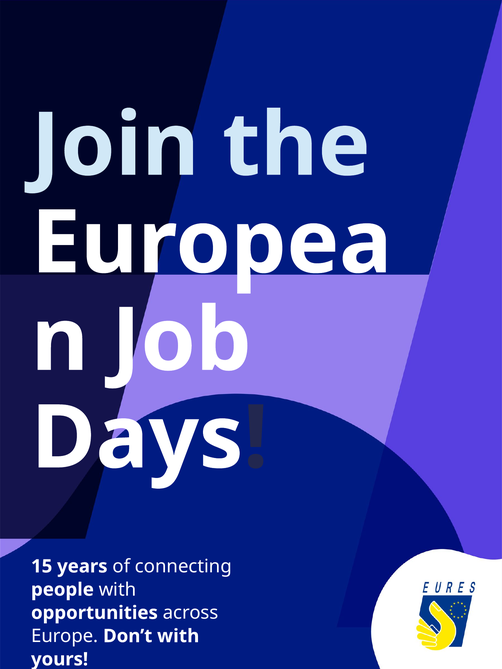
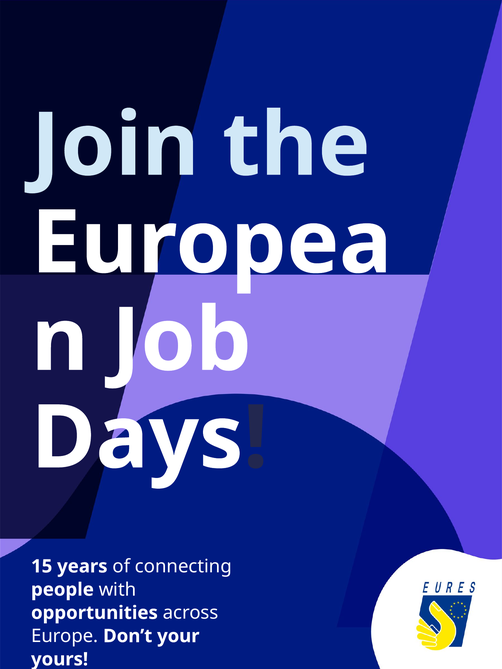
Don’t with: with -> your (178, 636)
